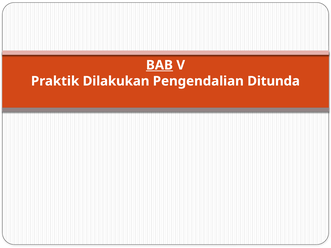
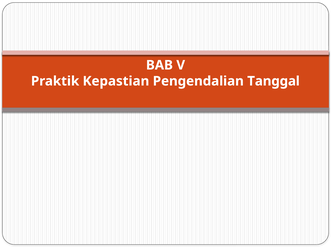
BAB underline: present -> none (159, 65)
Dilakukan: Dilakukan -> Kepastian (116, 81)
Ditunda: Ditunda -> Tanggal (274, 81)
